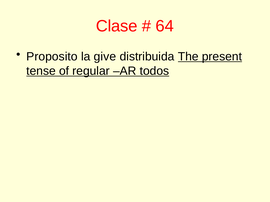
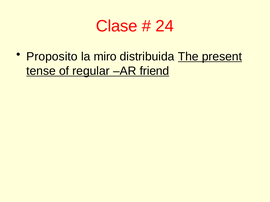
64: 64 -> 24 (165, 26)
give: give -> miro (105, 57)
todos: todos -> friend (154, 71)
